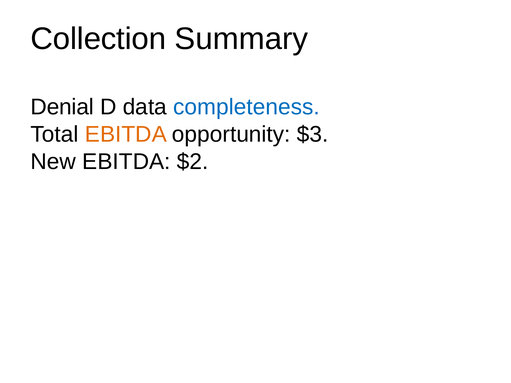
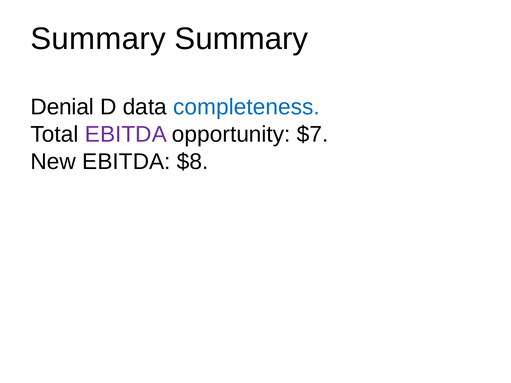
Collection: Collection -> Summary (98, 39)
EBITDA colour: orange -> purple (126, 134)
$3: $3 -> $7 (313, 134)
$2: $2 -> $8 (193, 162)
